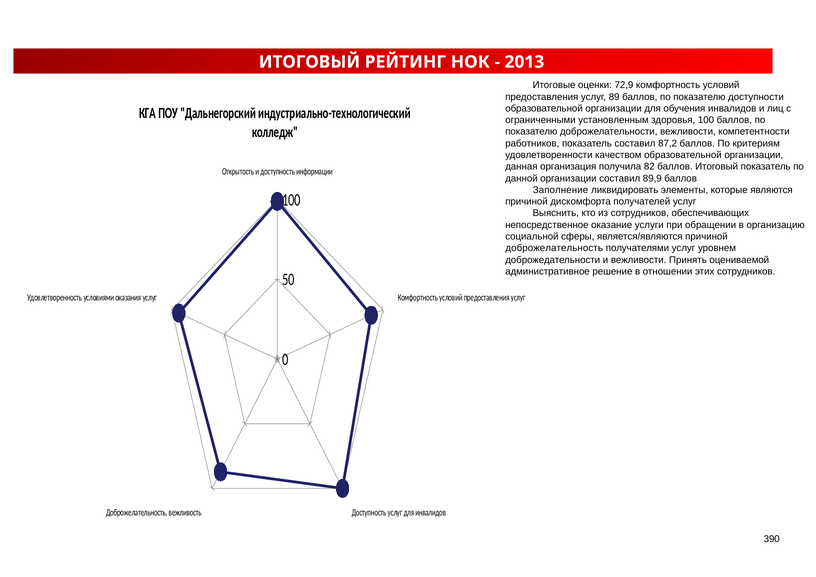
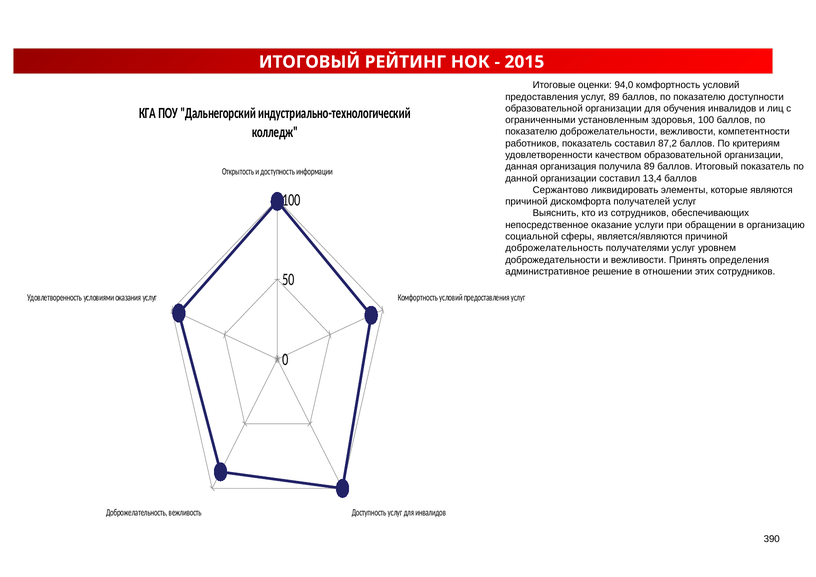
2013: 2013 -> 2015 (524, 62)
72,9: 72,9 -> 94,0 (624, 85)
получила 82: 82 -> 89 (649, 167)
89,9: 89,9 -> 13,4 (652, 178)
Заполнение: Заполнение -> Сержантово (561, 190)
оцениваемой: оцениваемой -> определения (739, 260)
